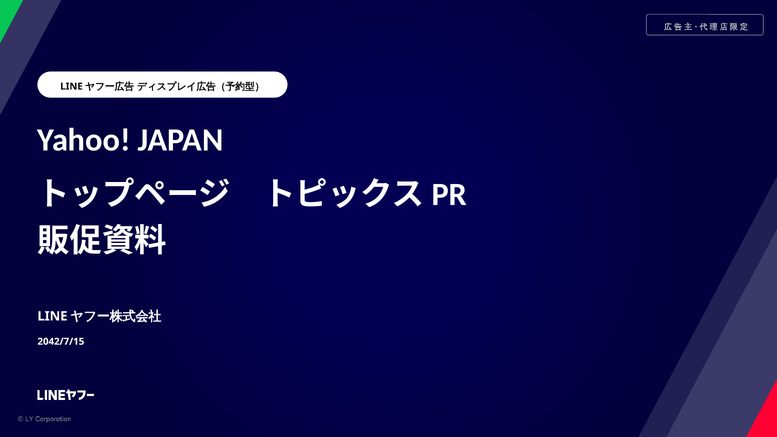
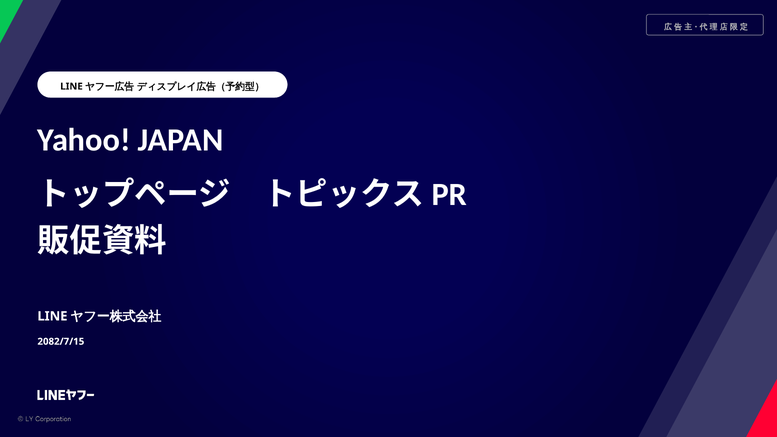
2042/7/15: 2042/7/15 -> 2082/7/15 (61, 342)
